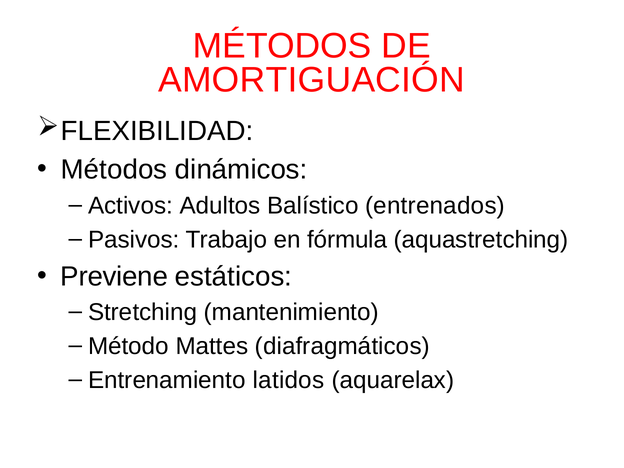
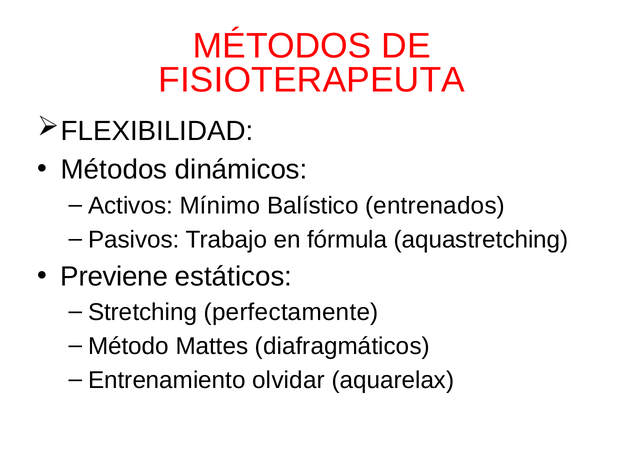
AMORTIGUACIÓN: AMORTIGUACIÓN -> FISIOTERAPEUTA (312, 80)
Adultos: Adultos -> Mínimo (220, 206)
mantenimiento: mantenimiento -> perfectamente (291, 312)
latidos: latidos -> olvidar (289, 380)
